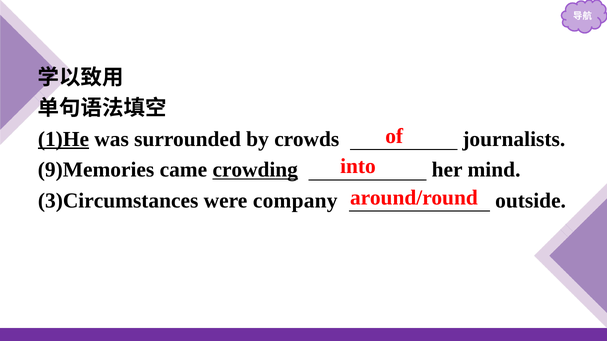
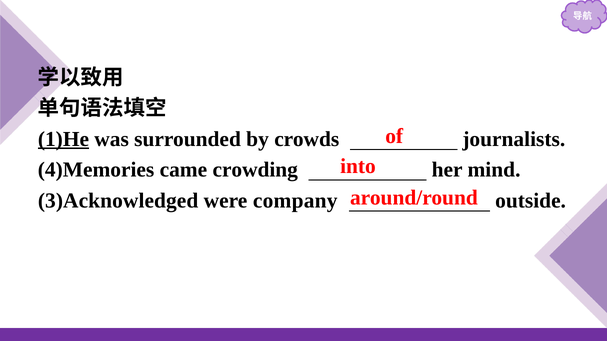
9)Memories: 9)Memories -> 4)Memories (96, 170)
crowding underline: present -> none (255, 170)
3)Circumstances: 3)Circumstances -> 3)Acknowledged (118, 201)
